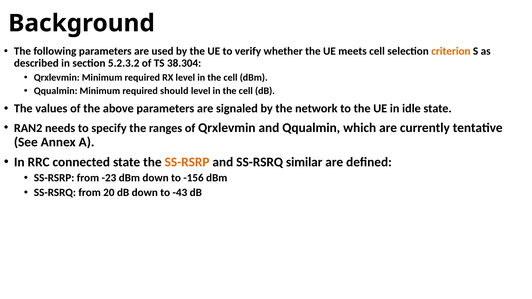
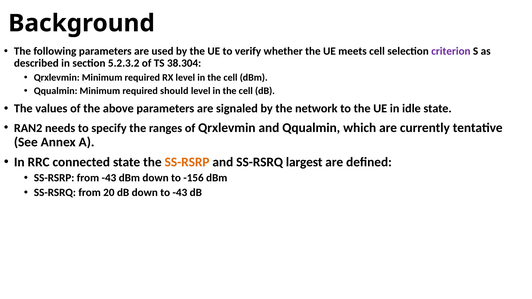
criterion colour: orange -> purple (451, 51)
similar: similar -> largest (304, 162)
from -23: -23 -> -43 (109, 178)
